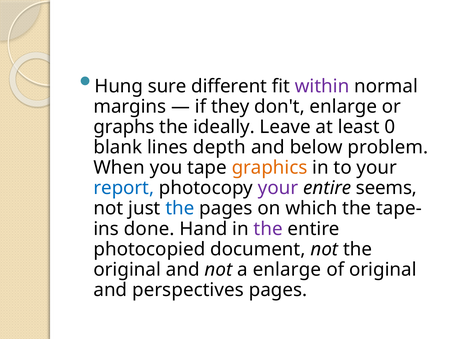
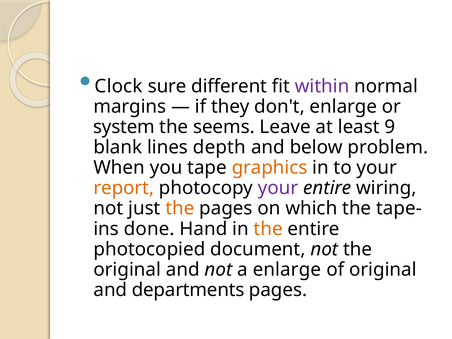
Hung: Hung -> Clock (119, 86)
graphs: graphs -> system (124, 127)
ideally: ideally -> seems (224, 127)
0: 0 -> 9 (390, 127)
report colour: blue -> orange (124, 188)
seems: seems -> wiring (386, 188)
the colour: blue -> orange (180, 208)
the colour: purple -> orange (268, 229)
perspectives: perspectives -> departments (188, 290)
